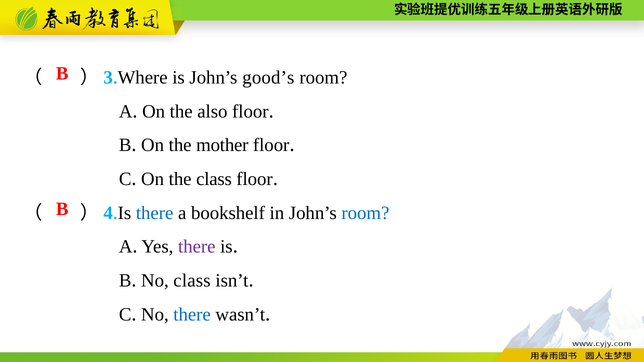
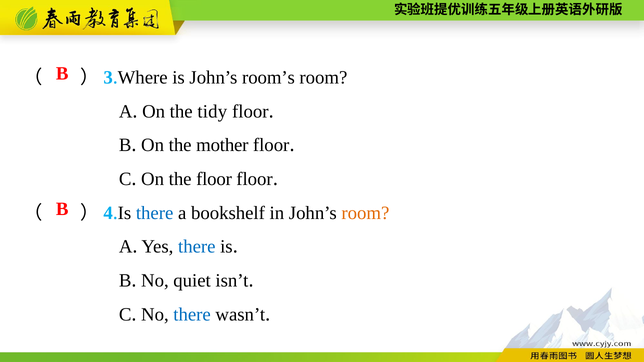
good’s: good’s -> room’s (268, 78)
also: also -> tidy (212, 112)
the class: class -> floor (214, 179)
room colour: blue -> orange (365, 213)
there colour: purple -> blue (197, 247)
No class: class -> quiet (192, 281)
